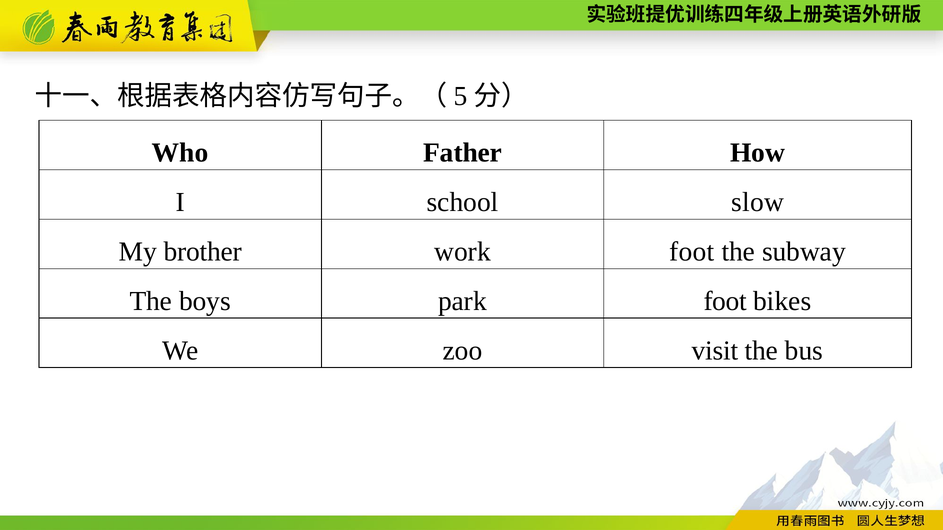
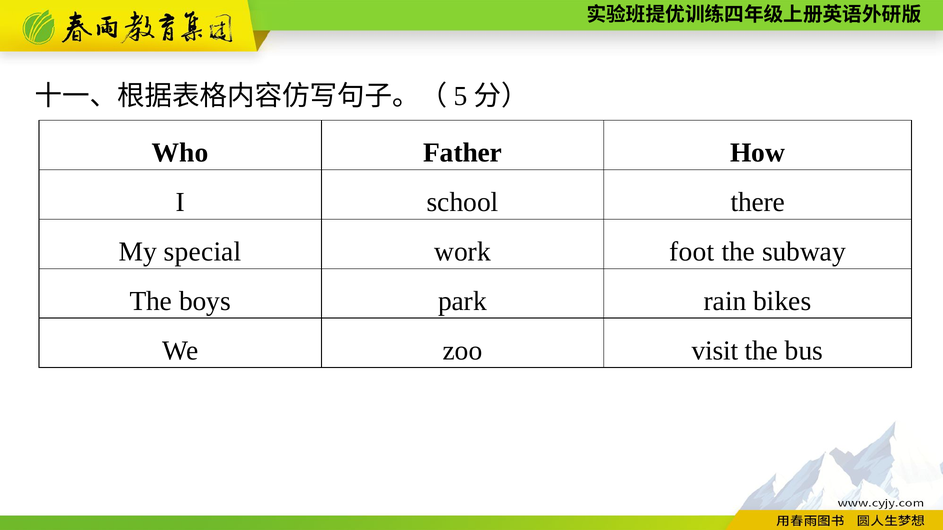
slow: slow -> there (758, 203)
brother: brother -> special (203, 252)
park foot: foot -> rain (725, 302)
